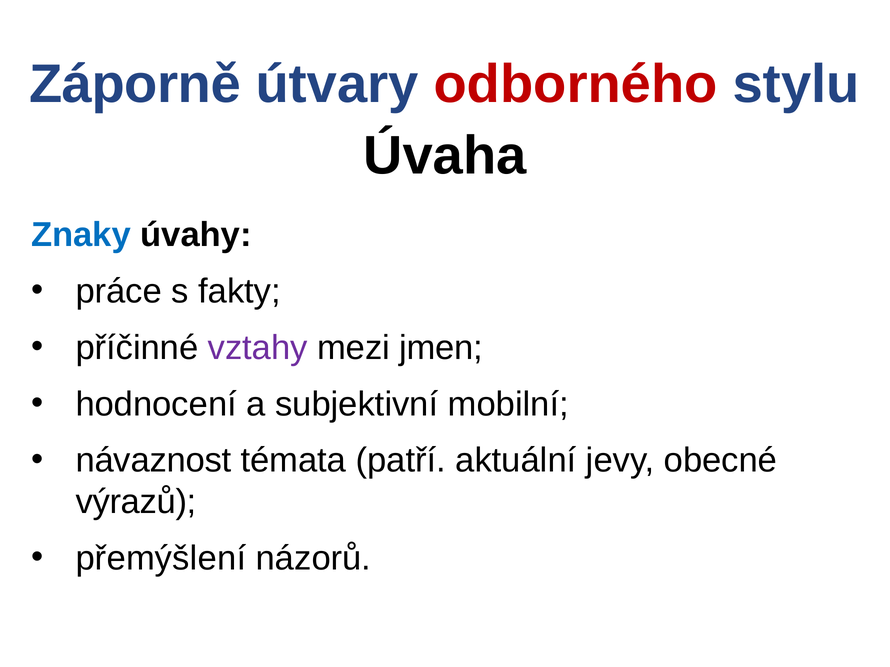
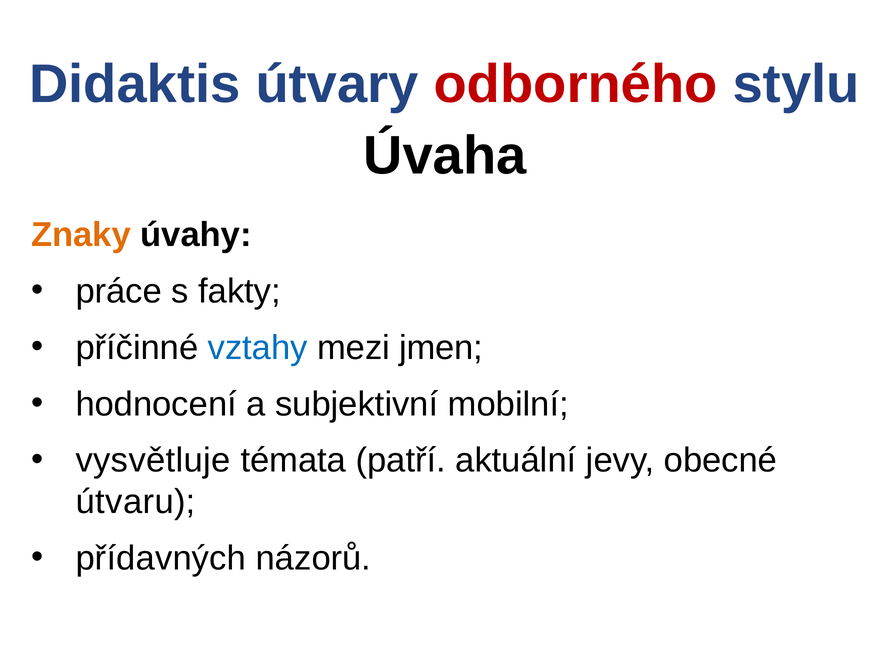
Záporně: Záporně -> Didaktis (135, 84)
Znaky colour: blue -> orange (81, 235)
vztahy colour: purple -> blue (258, 348)
návaznost: návaznost -> vysvětluje (153, 461)
výrazů: výrazů -> útvaru (136, 502)
přemýšlení: přemýšlení -> přídavných (161, 559)
